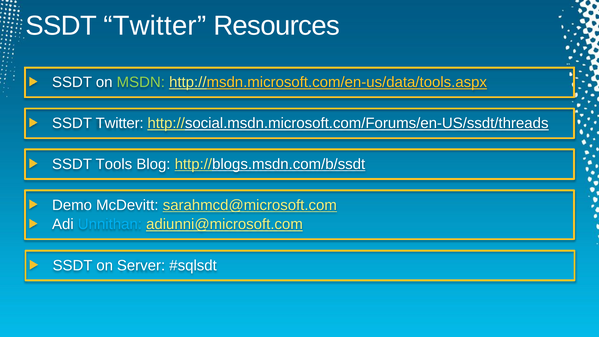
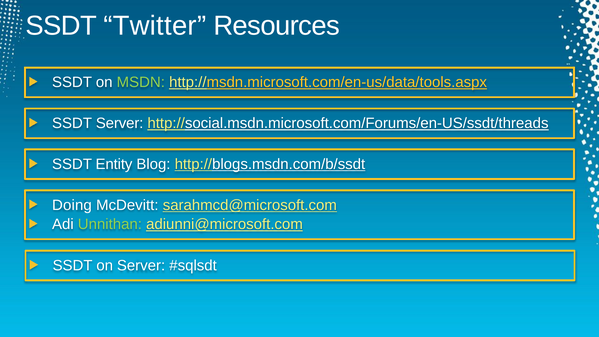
Twitter: Twitter -> Server (120, 123)
Tools: Tools -> Entity (114, 164)
Demo: Demo -> Doing (72, 205)
Unnithan colour: light blue -> light green (110, 224)
